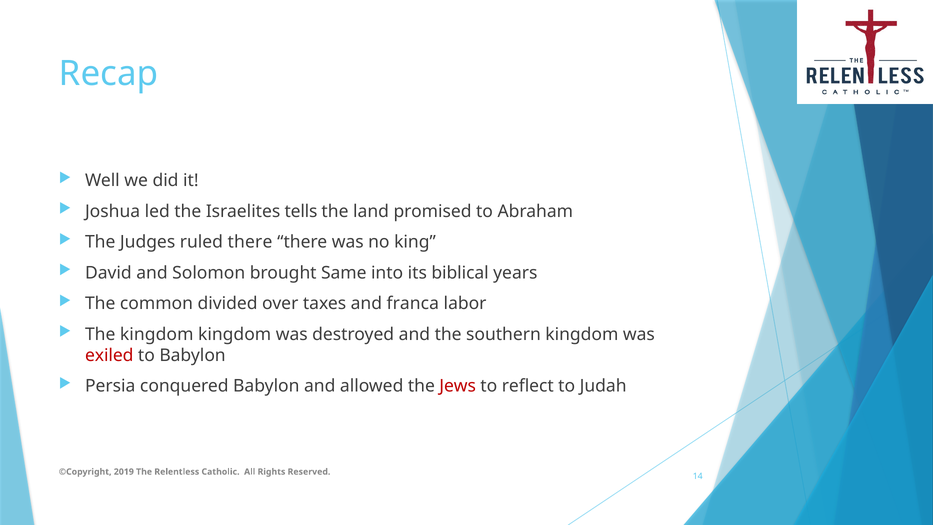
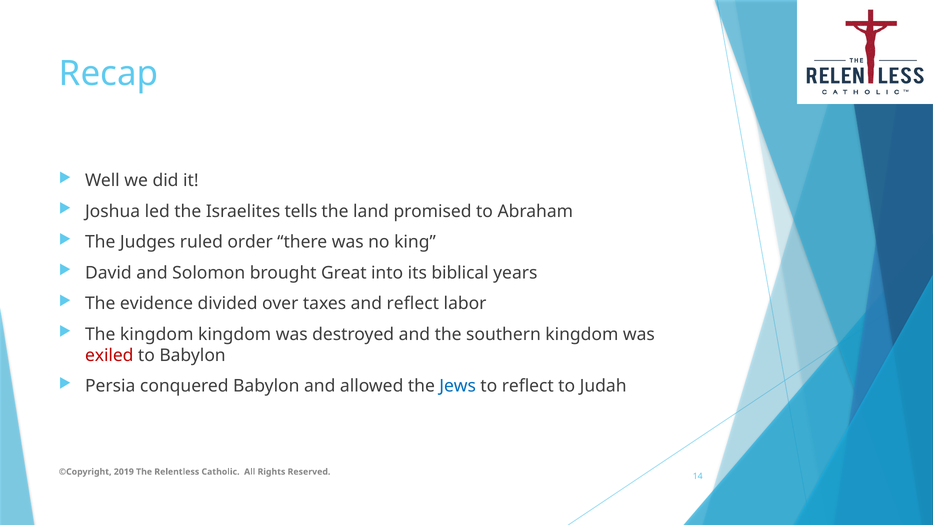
ruled there: there -> order (250, 242)
Same: Same -> Great (344, 273)
common: common -> evidence (156, 303)
and franca: franca -> reflect (413, 303)
Jews colour: red -> blue (458, 386)
